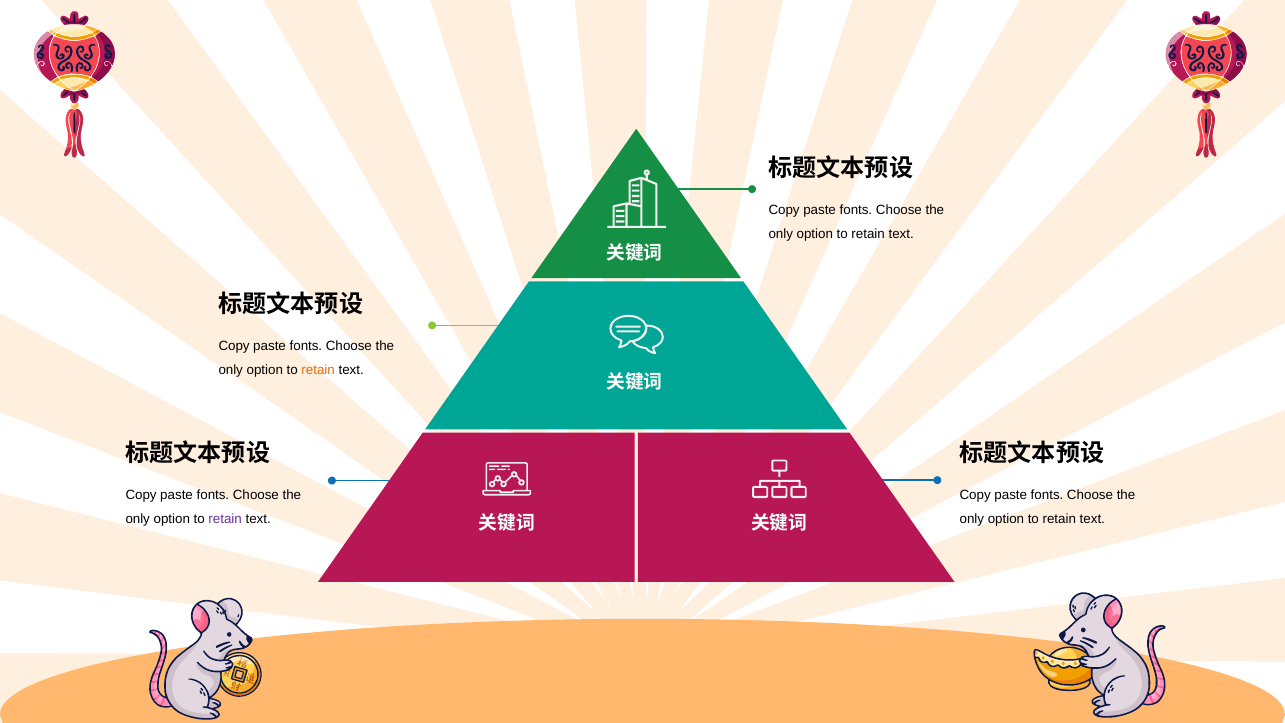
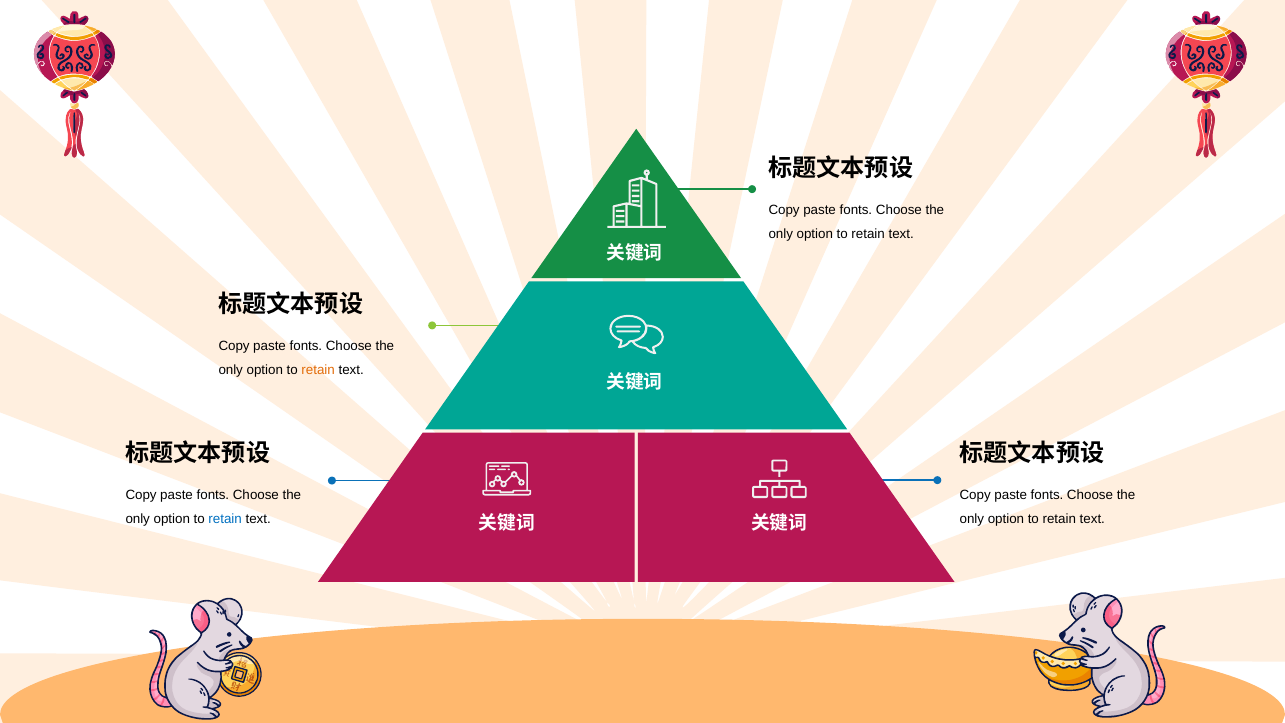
retain colour: purple -> blue (225, 519)
